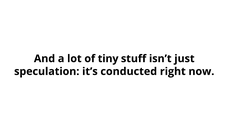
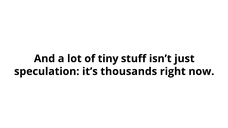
conducted: conducted -> thousands (129, 72)
